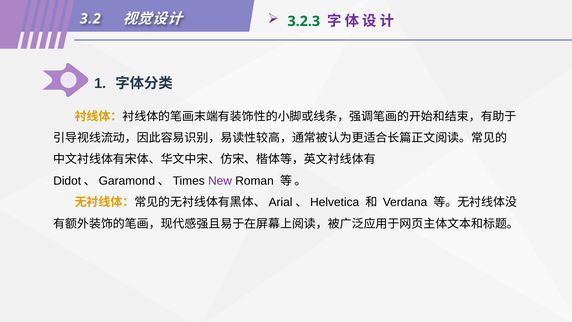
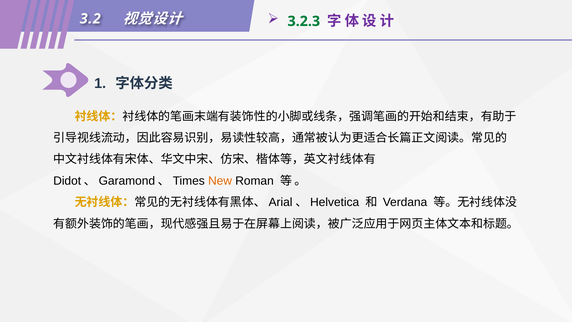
New colour: purple -> orange (220, 181)
